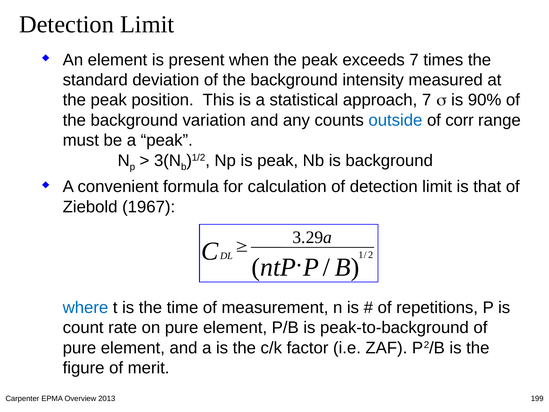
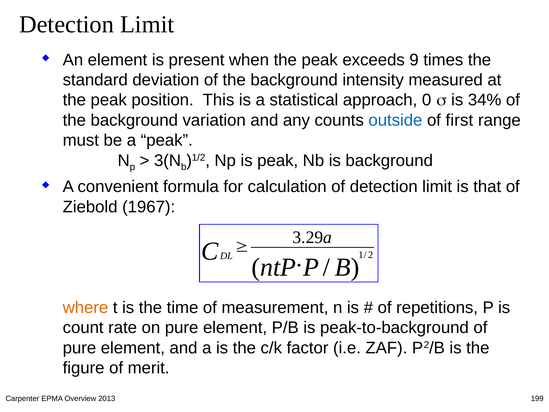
exceeds 7: 7 -> 9 (414, 60)
approach 7: 7 -> 0 (427, 100)
90%: 90% -> 34% (485, 100)
corr: corr -> first (459, 120)
where colour: blue -> orange (85, 307)
